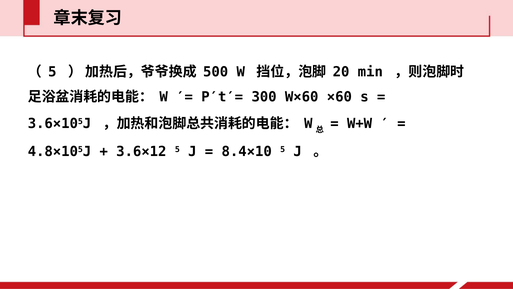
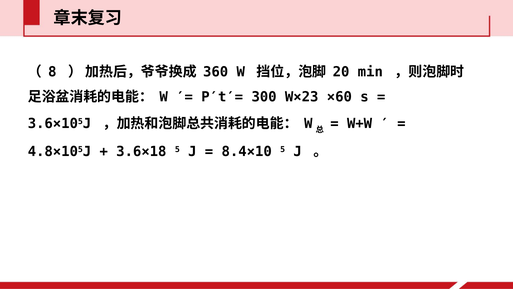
5: 5 -> 8 (52, 72)
500: 500 -> 360 (216, 72)
W×60: W×60 -> W×23 (302, 97)
3.6×12: 3.6×12 -> 3.6×18 (141, 151)
